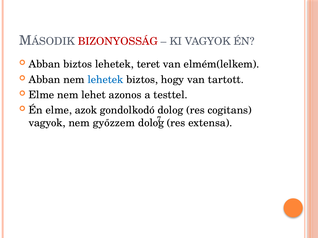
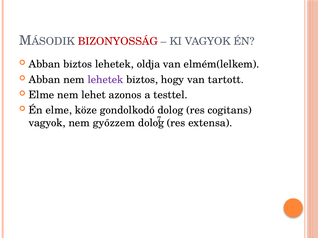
teret: teret -> oldja (148, 64)
lehetek colour: blue -> purple (106, 80)
azok: azok -> köze (86, 110)
